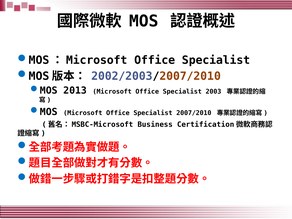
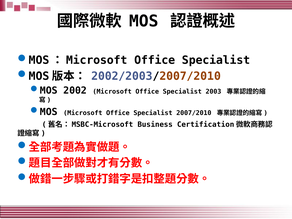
2013: 2013 -> 2002 (75, 91)
